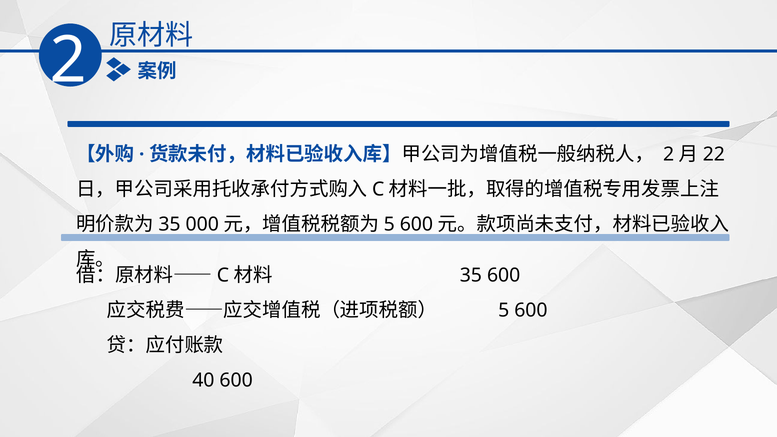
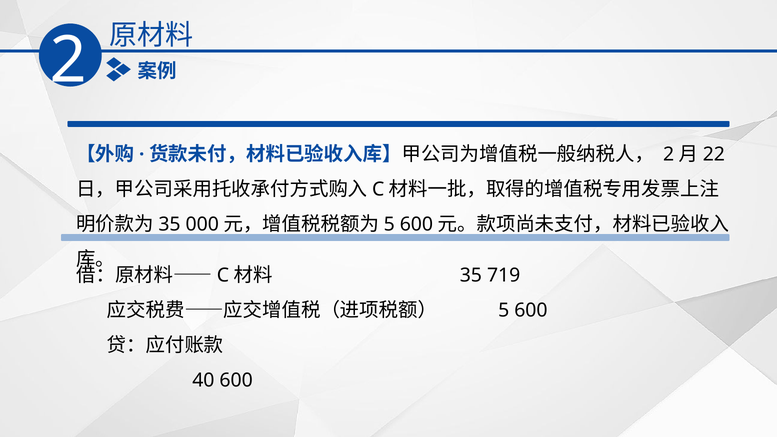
600: 600 -> 719 (504, 276)
